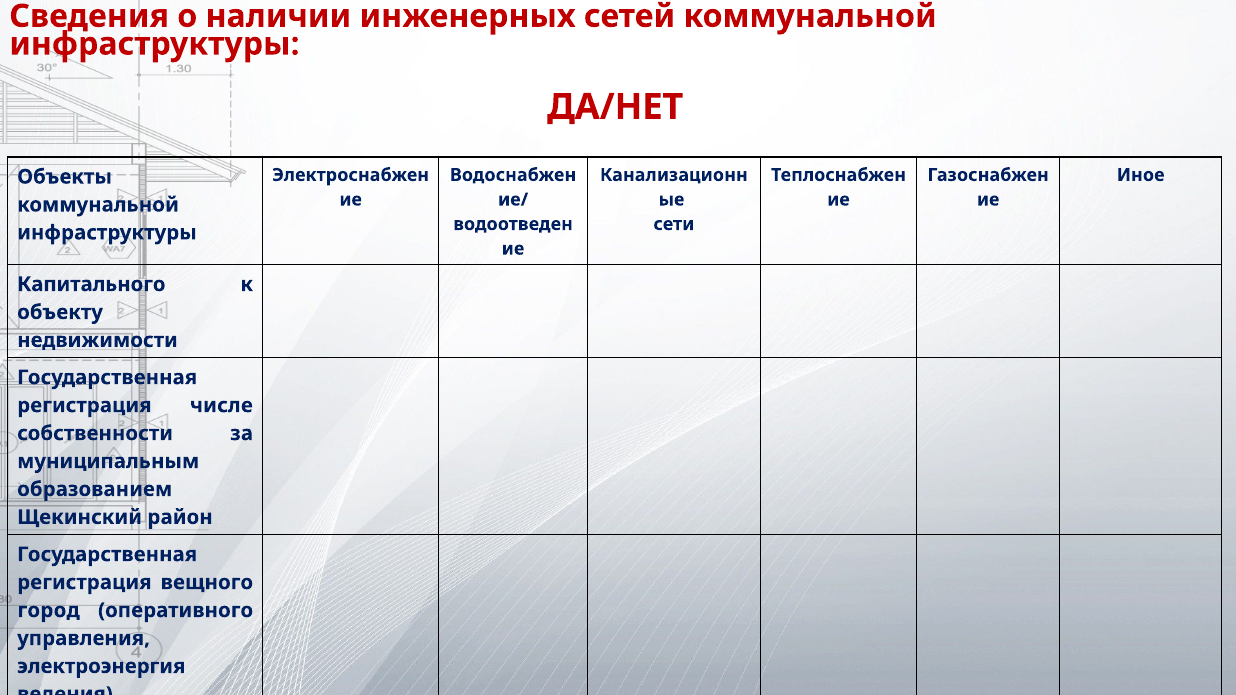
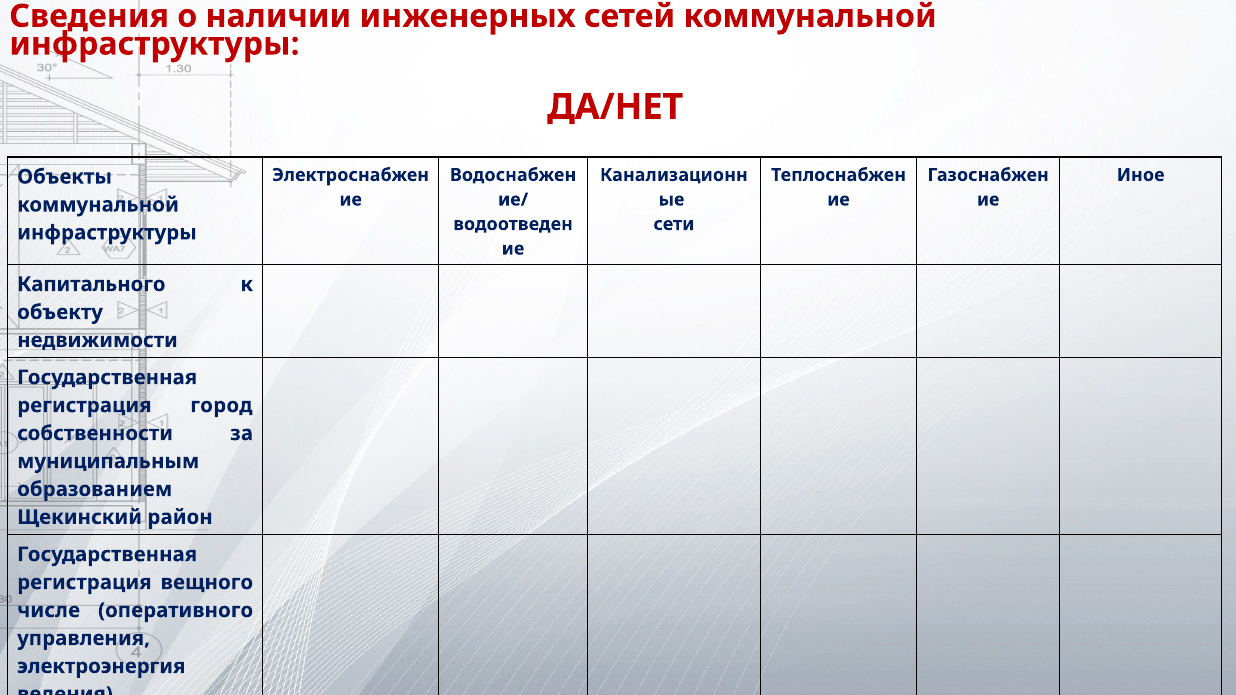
числе: числе -> город (221, 406)
город: город -> числе (49, 611)
